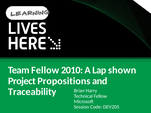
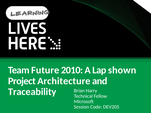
Team Fellow: Fellow -> Future (45, 70)
Propositions: Propositions -> Architecture (64, 81)
